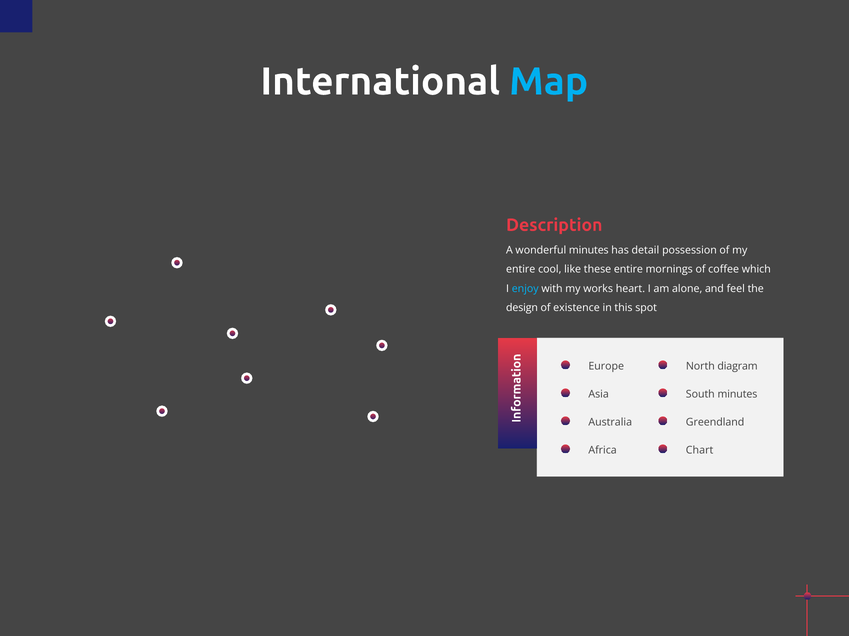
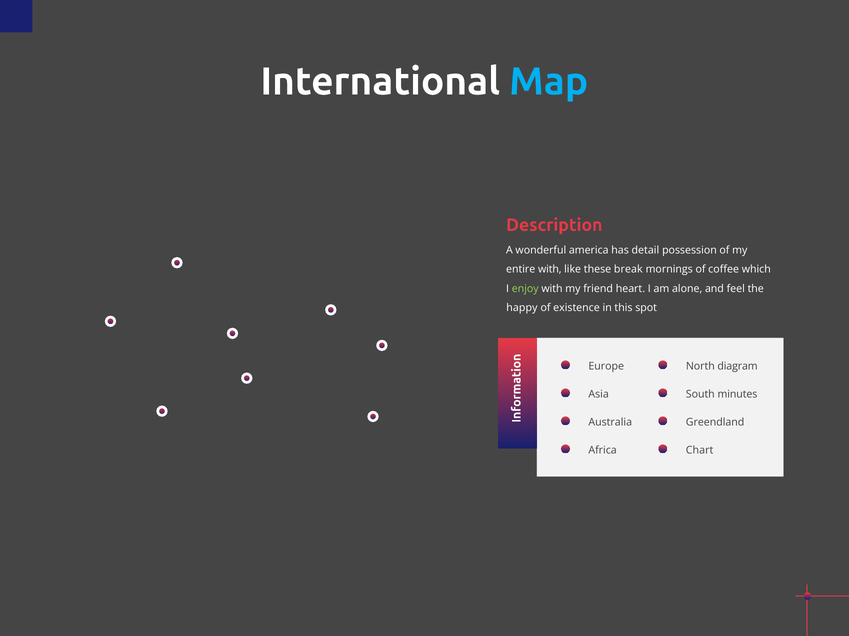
wonderful minutes: minutes -> america (589, 251)
entire cool: cool -> with (550, 270)
these entire: entire -> break (628, 270)
enjoy colour: light blue -> light green (525, 289)
works: works -> friend (598, 289)
design: design -> happy (522, 308)
